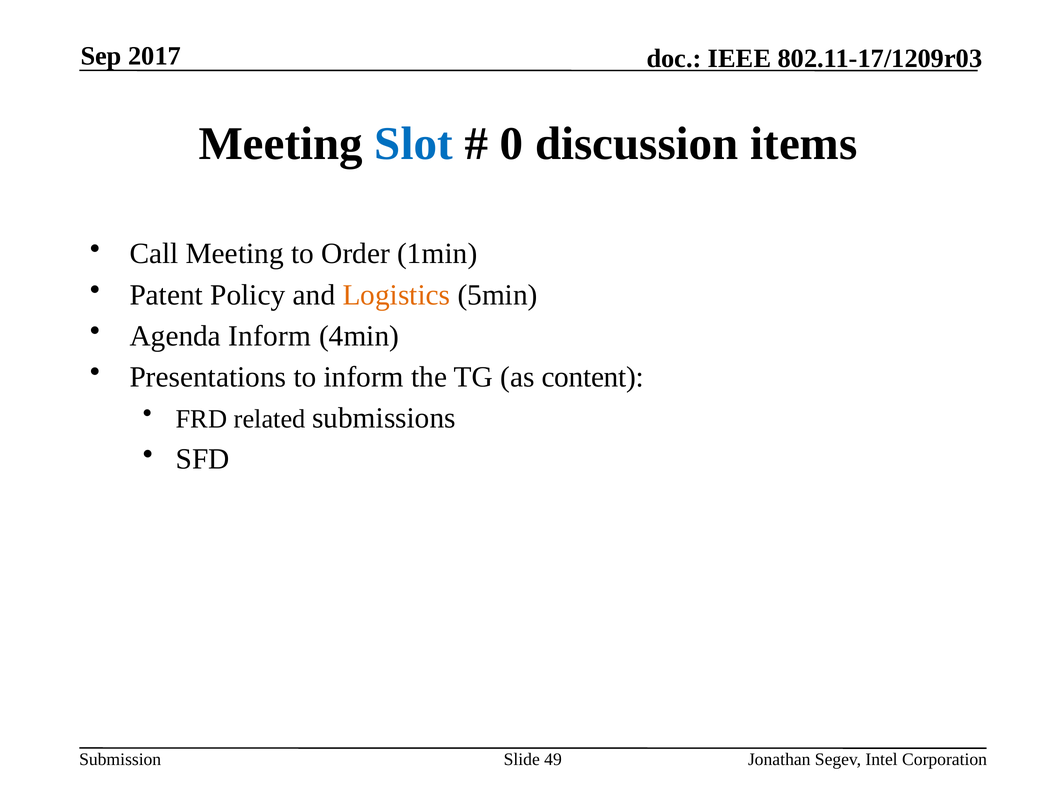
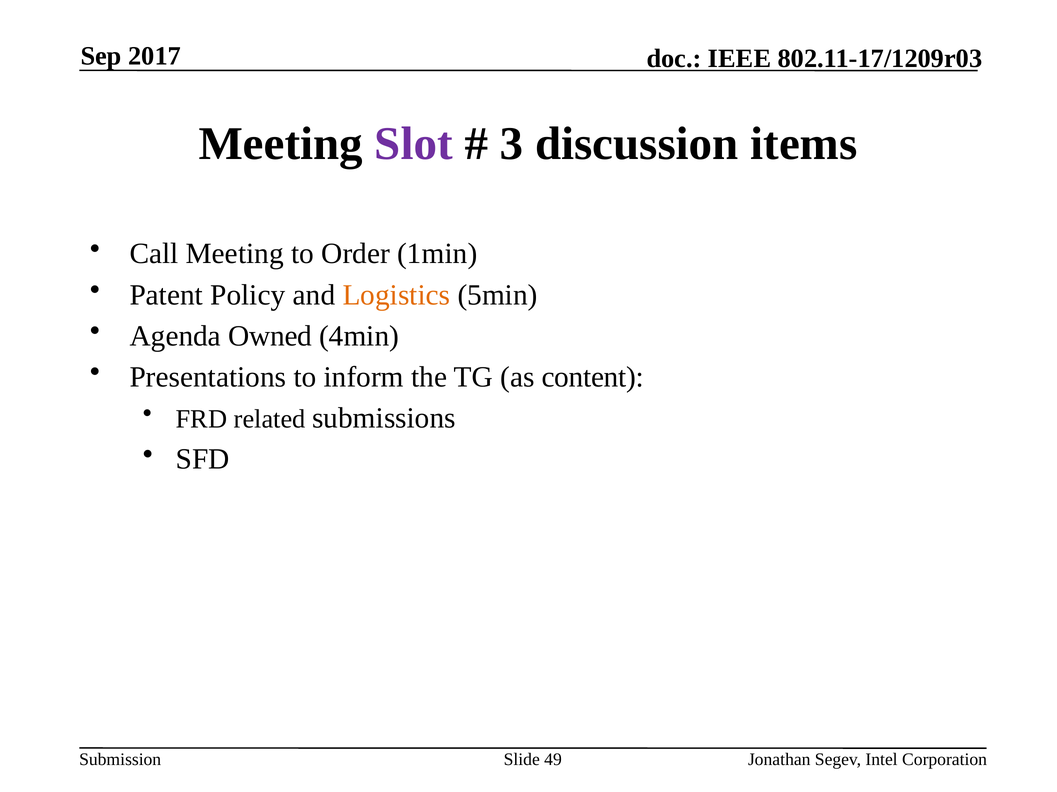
Slot colour: blue -> purple (414, 144)
0: 0 -> 3 (511, 144)
Agenda Inform: Inform -> Owned (270, 336)
